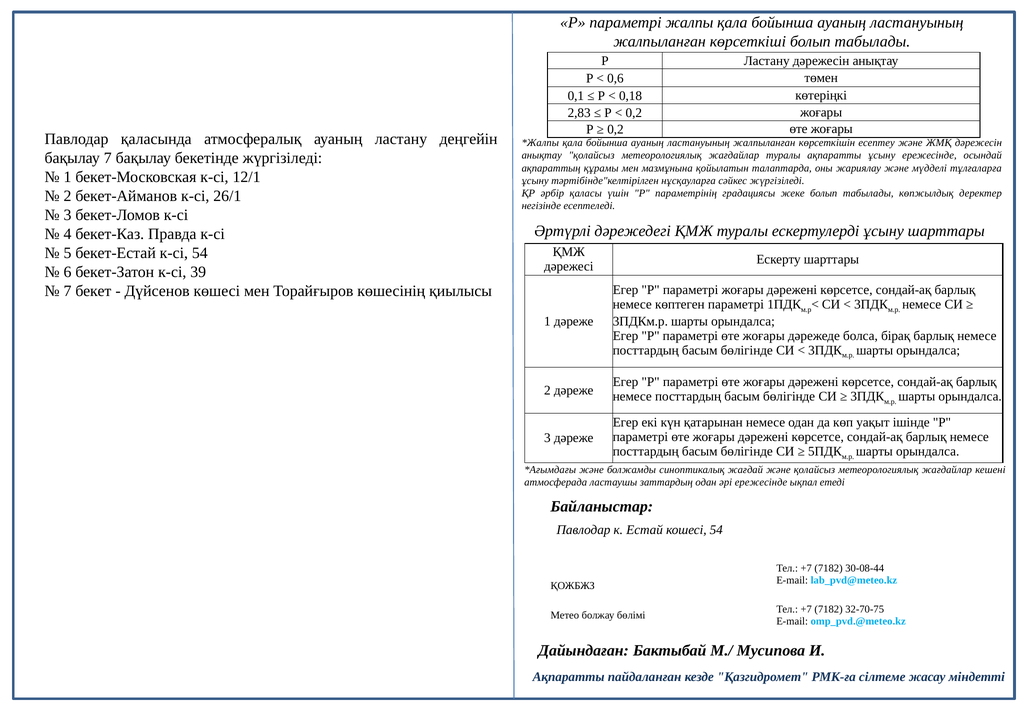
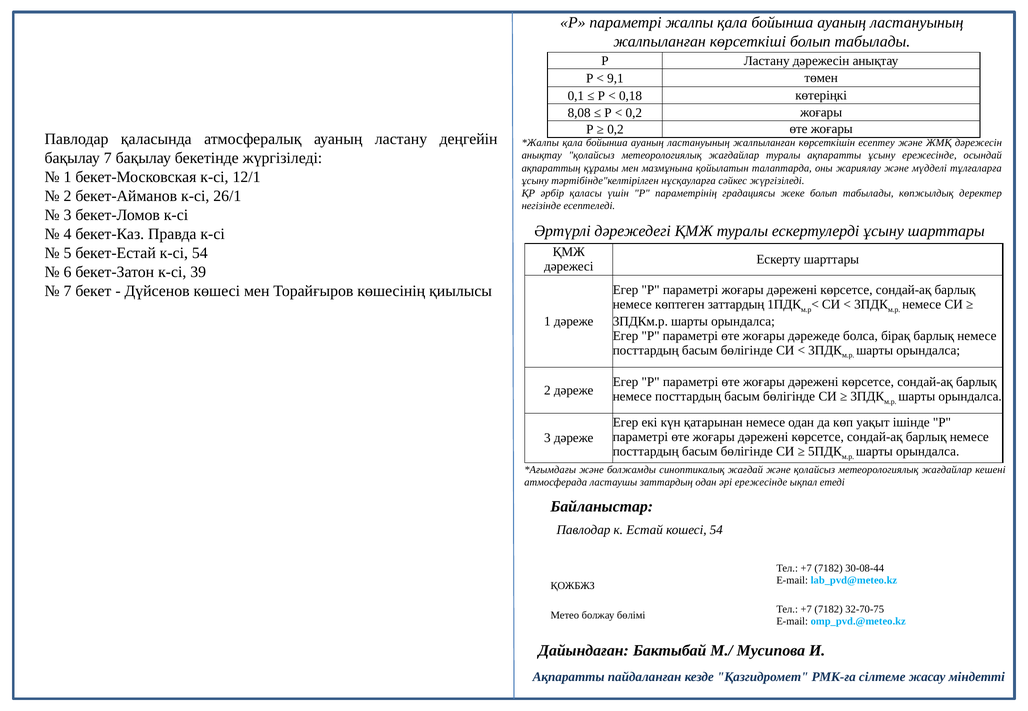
0,6: 0,6 -> 9,1 (615, 78)
2,83: 2,83 -> 8,08 (579, 113)
көптеген параметрі: параметрі -> заттардың (736, 305)
